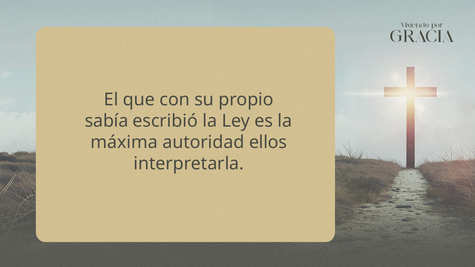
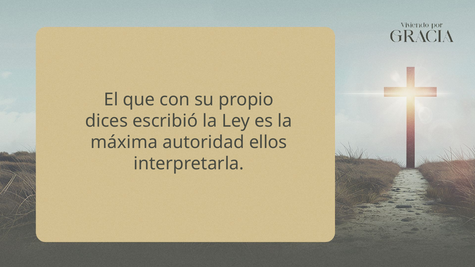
sabía: sabía -> dices (107, 121)
